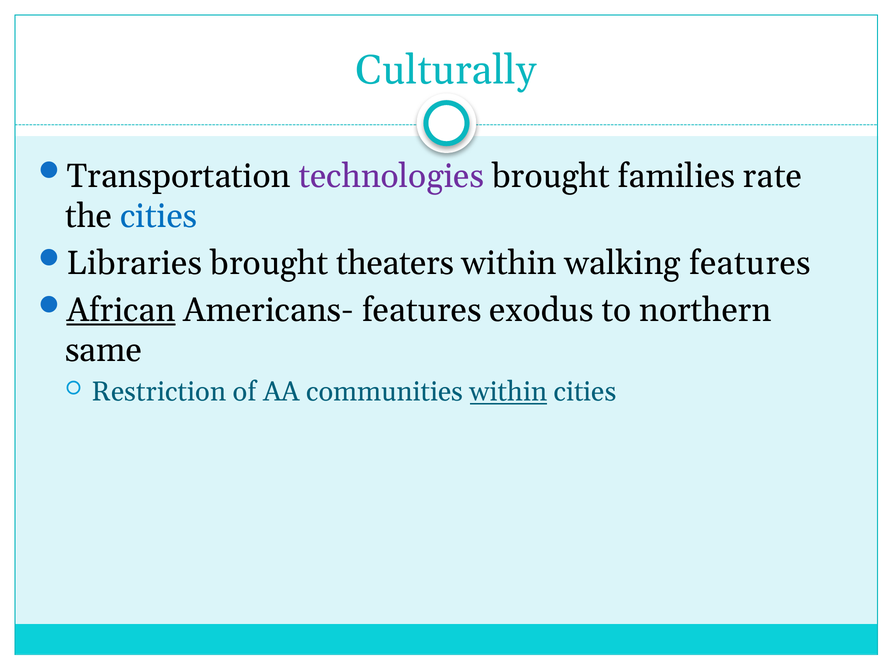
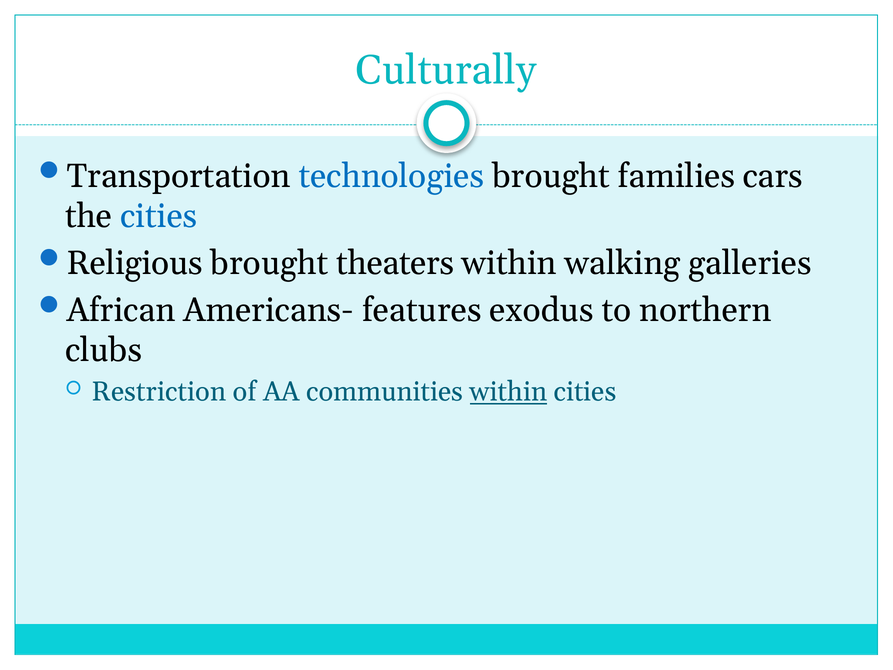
technologies colour: purple -> blue (391, 176)
rate: rate -> cars (773, 176)
Libraries: Libraries -> Religious (135, 263)
walking features: features -> galleries (750, 263)
African underline: present -> none (121, 310)
same: same -> clubs (104, 350)
